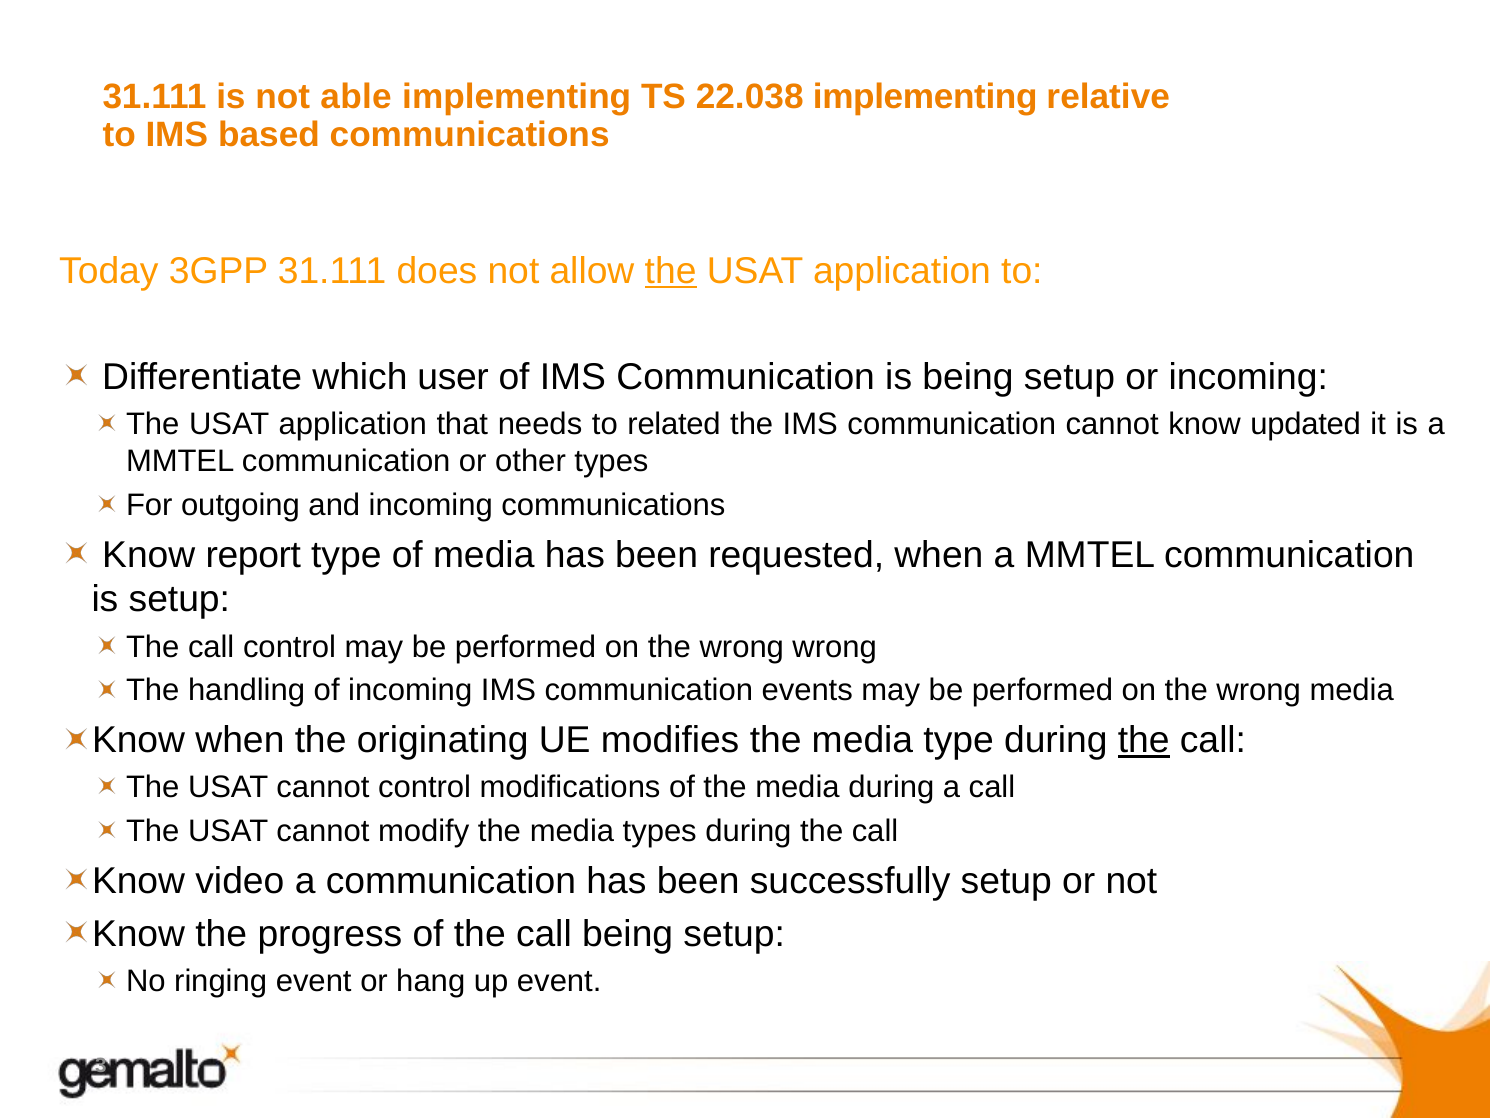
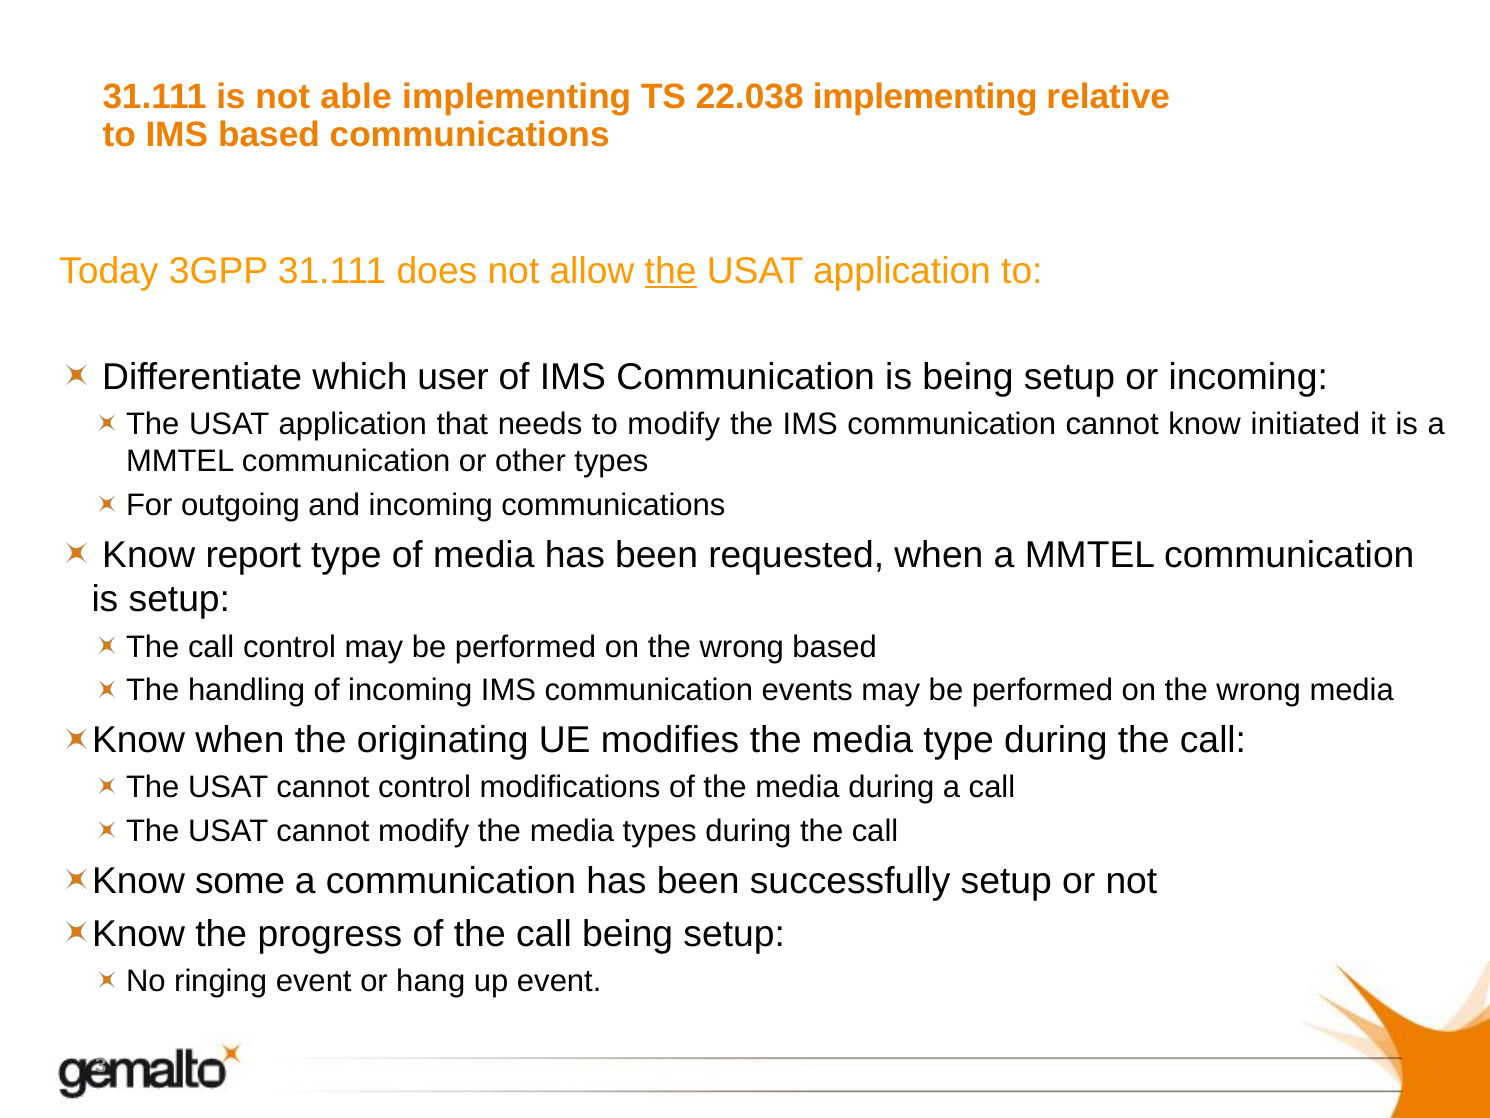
to related: related -> modify (674, 424)
updated: updated -> initiated (1305, 424)
wrong wrong: wrong -> based (835, 646)
the underline: present -> none (1144, 740)
video: video -> some (240, 881)
